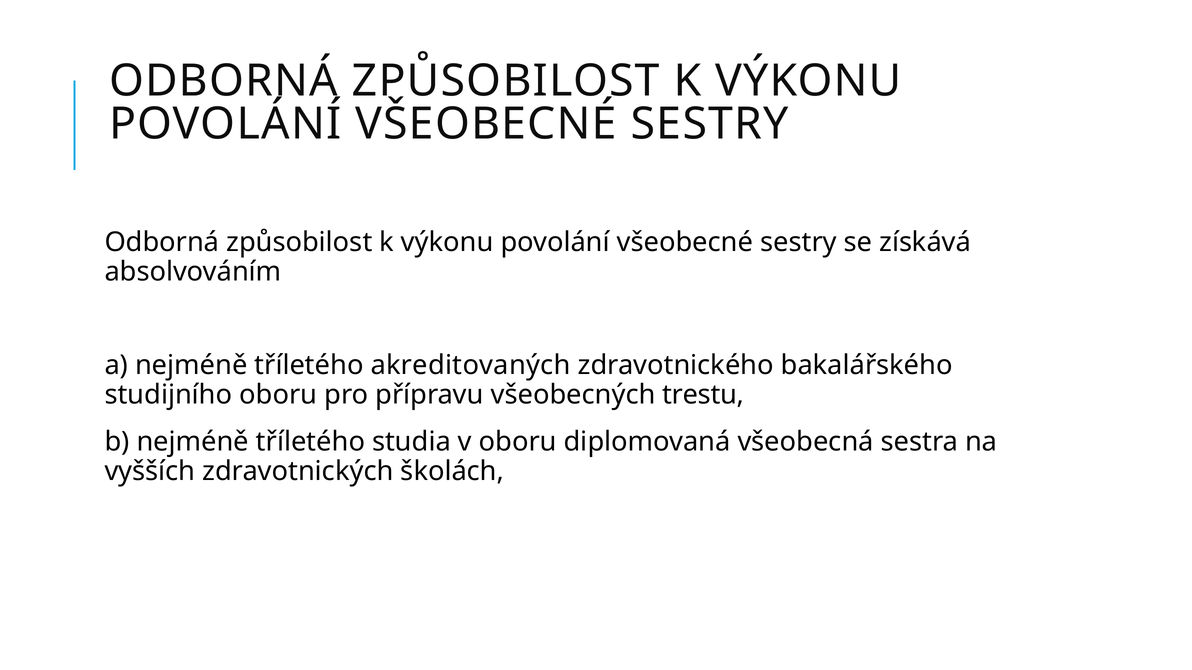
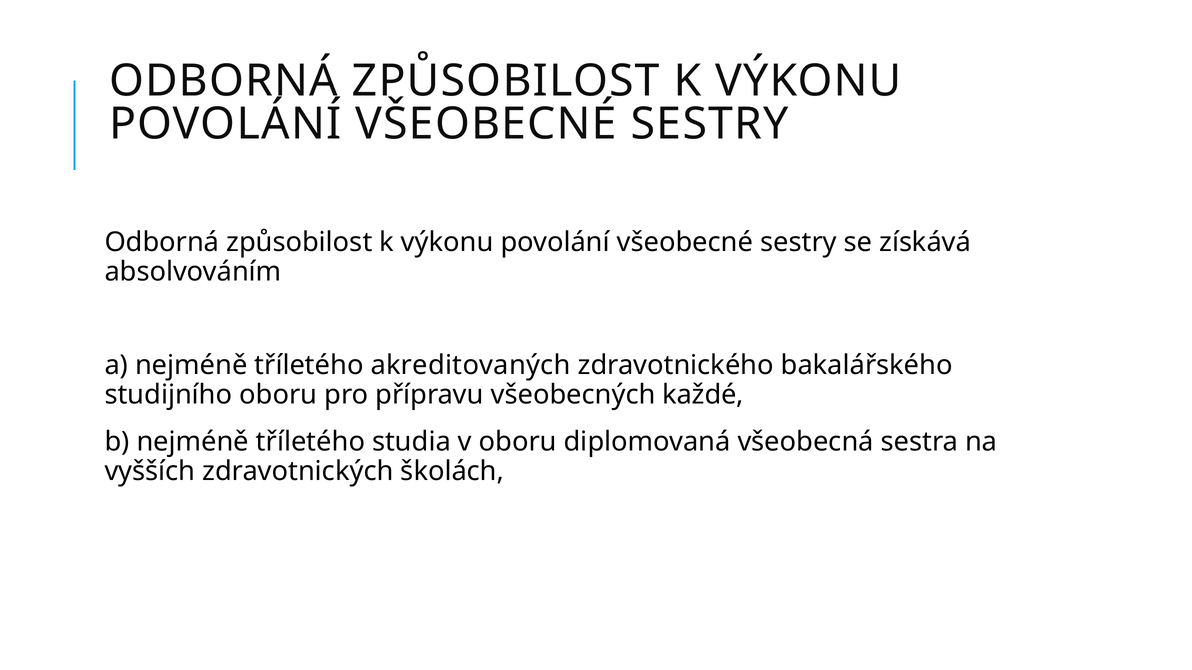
trestu: trestu -> každé (703, 395)
